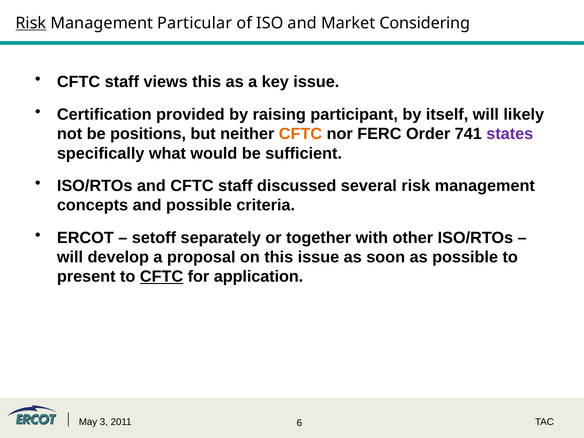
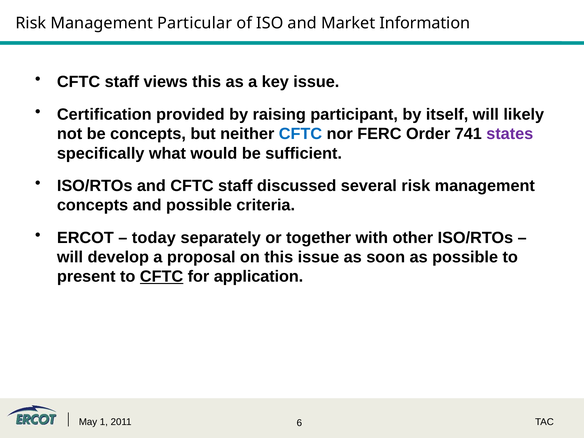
Risk underline: present -> none (31, 23)
Considering: Considering -> Information (425, 23)
be positions: positions -> concepts (148, 134)
CFTC colour: orange -> blue (300, 134)
setoff: setoff -> today (154, 238)
3: 3 -> 1 (104, 422)
